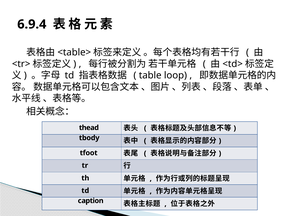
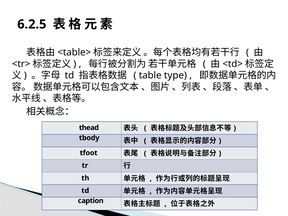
6.9.4: 6.9.4 -> 6.2.5 (32, 24)
loop: loop -> type (175, 75)
